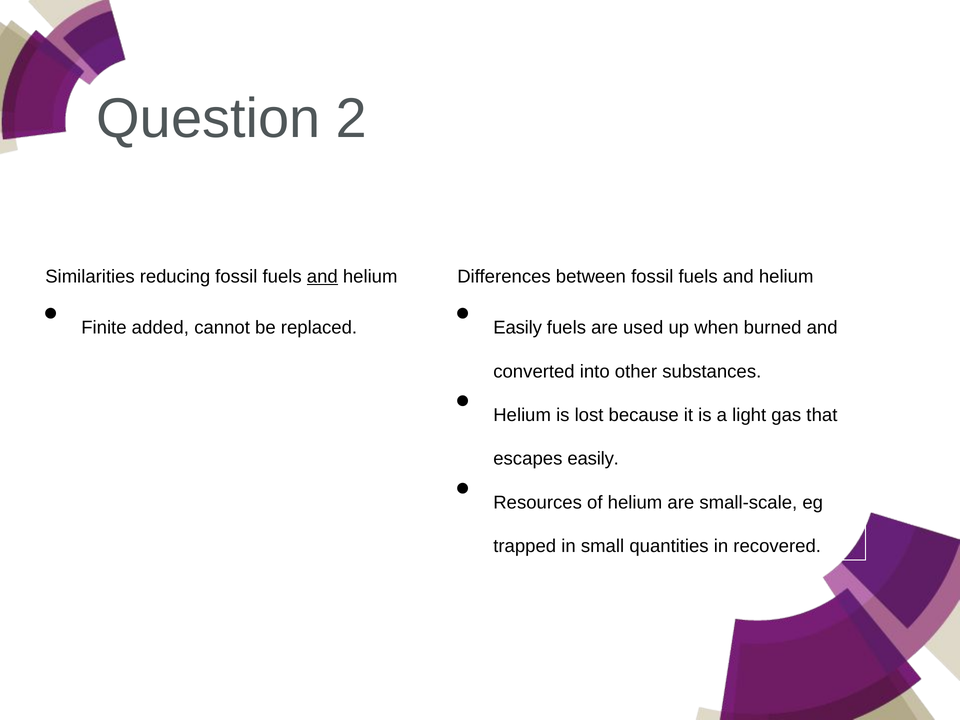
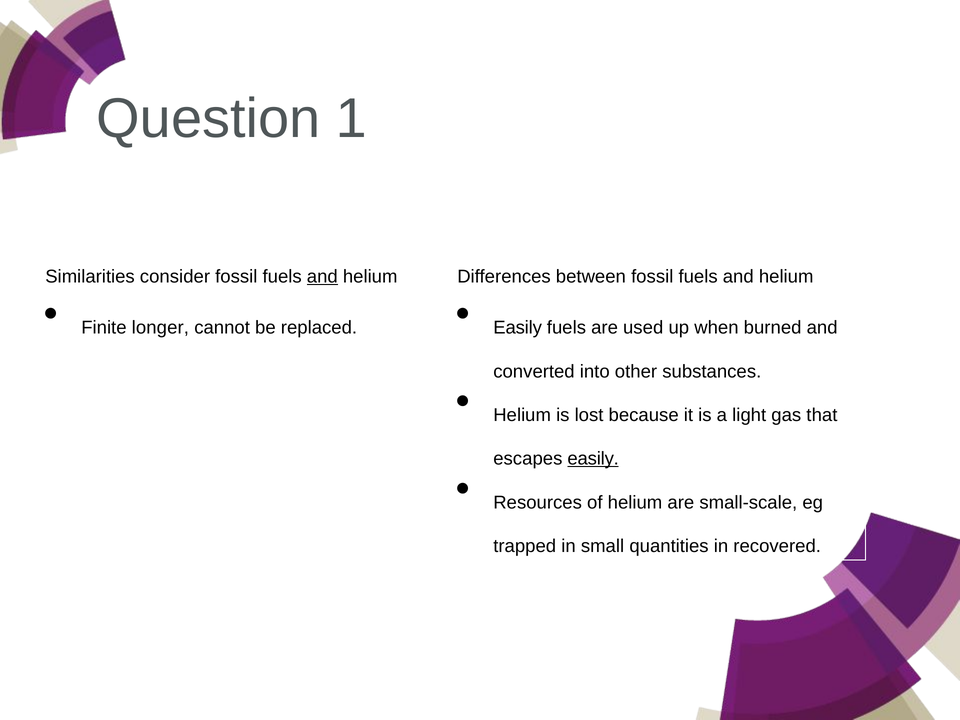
2: 2 -> 1 (352, 119)
reducing: reducing -> consider (175, 277)
added: added -> longer (160, 328)
easily underline: none -> present (593, 459)
